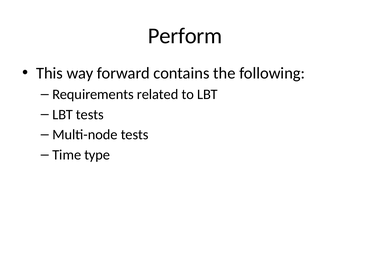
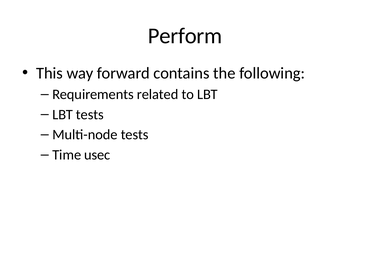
type: type -> usec (97, 155)
